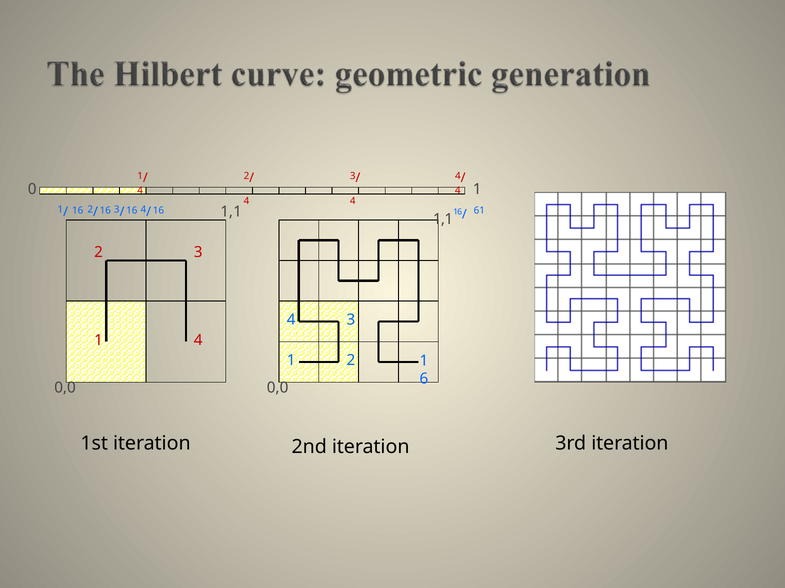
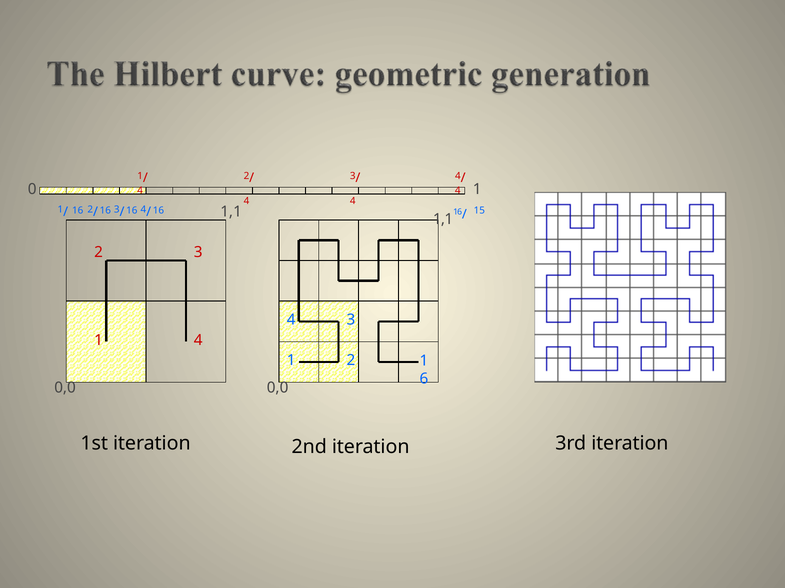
61: 61 -> 15 (479, 211)
